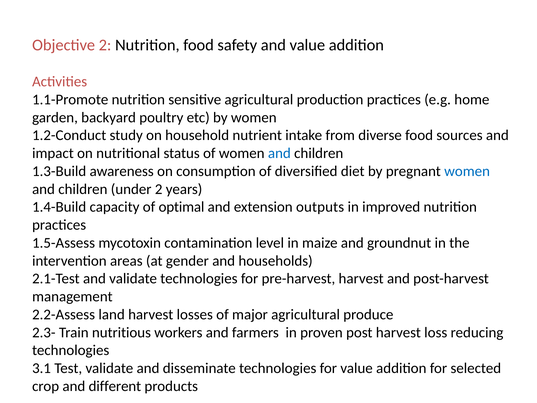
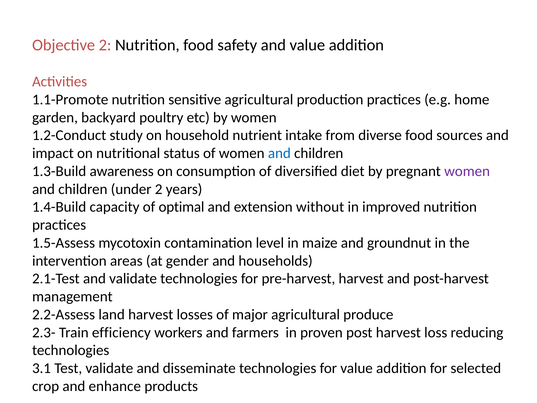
women colour: blue -> purple (467, 171)
outputs: outputs -> without (320, 207)
nutritious: nutritious -> efficiency (121, 332)
different: different -> enhance (115, 386)
